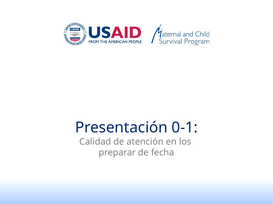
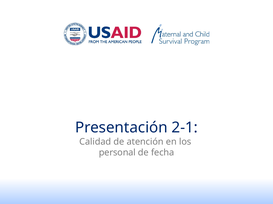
0-1: 0-1 -> 2-1 (185, 128)
preparar: preparar -> personal (117, 153)
